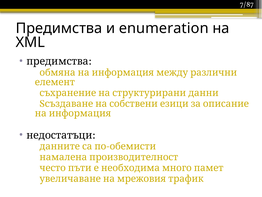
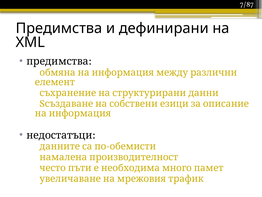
enumeration: enumeration -> дефинирани (164, 28)
